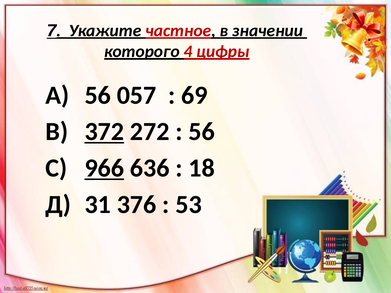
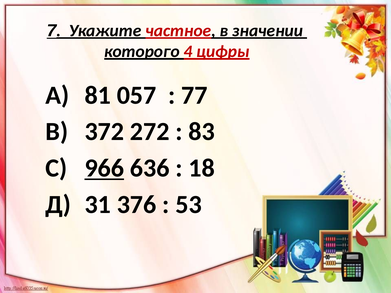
А 56: 56 -> 81 (98, 95)
69: 69 -> 77 (194, 95)
372 underline: present -> none (104, 132)
56: 56 -> 83 (202, 132)
